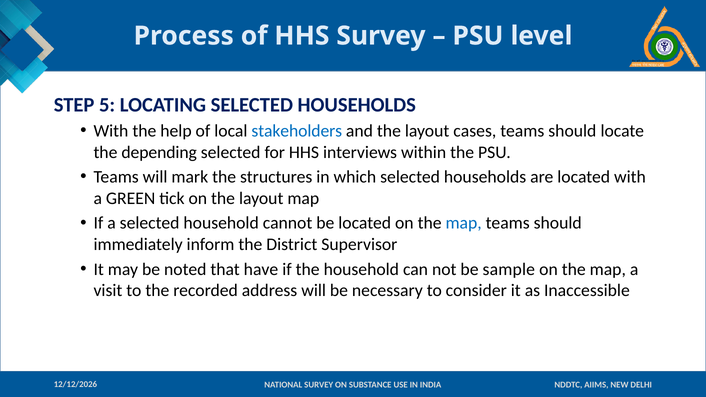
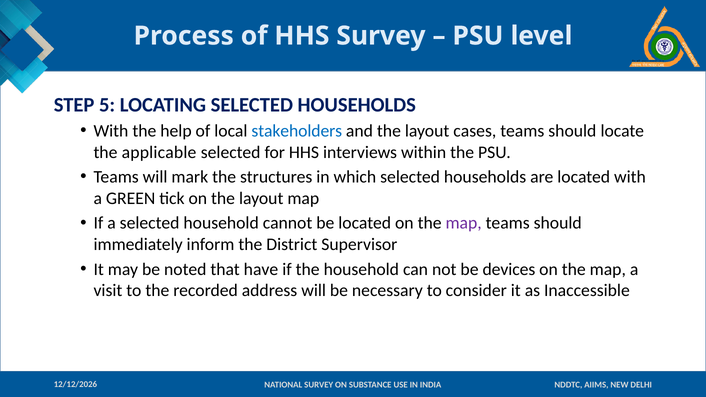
depending: depending -> applicable (159, 152)
map colour: blue -> purple (464, 223)
sample: sample -> devices (509, 269)
